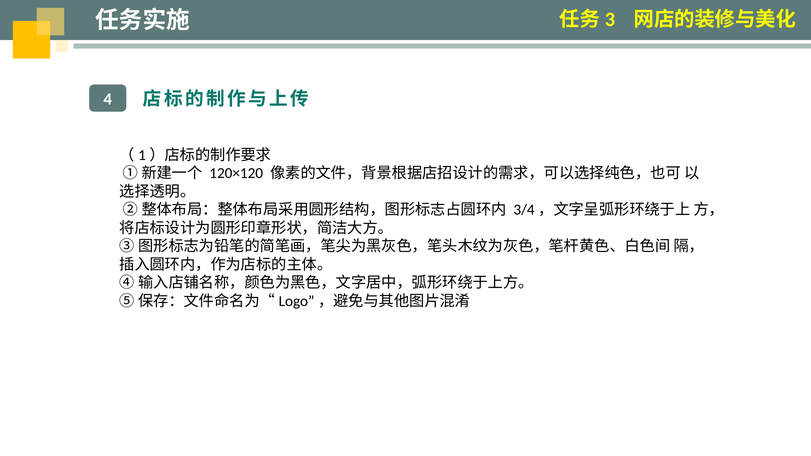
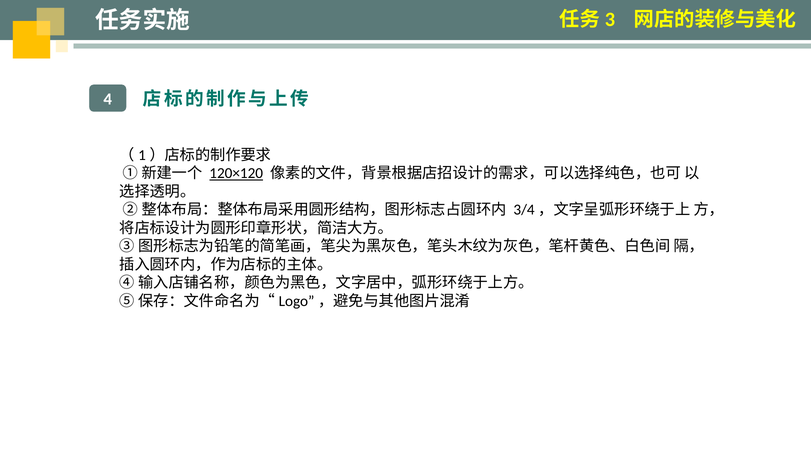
120×120 underline: none -> present (236, 174)
